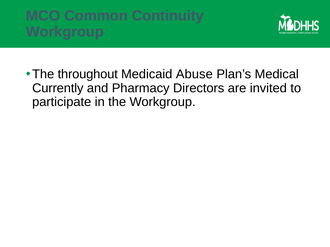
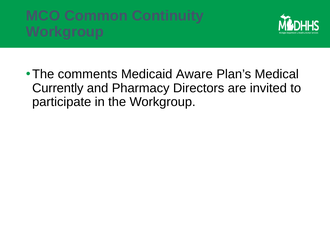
throughout: throughout -> comments (88, 74)
Abuse: Abuse -> Aware (194, 74)
